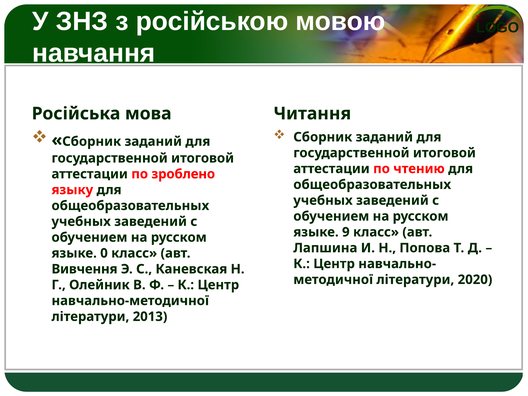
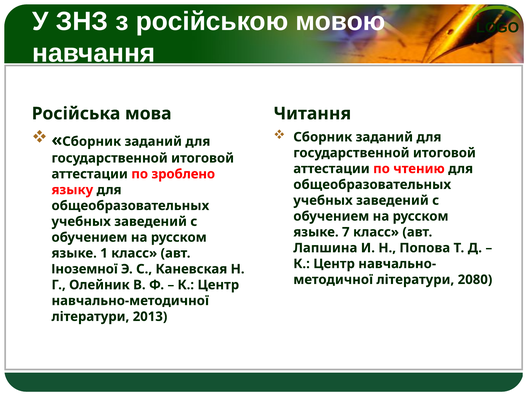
9: 9 -> 7 (346, 232)
0: 0 -> 1 (104, 253)
Вивчення: Вивчення -> Іноземної (85, 269)
2020: 2020 -> 2080 (475, 280)
